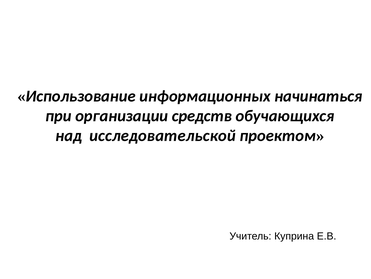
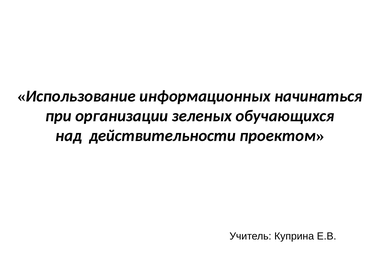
средств: средств -> зеленых (202, 116)
исследовательской: исследовательской -> действительности (163, 135)
